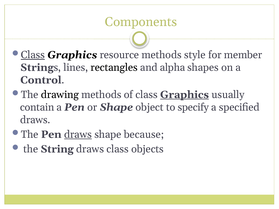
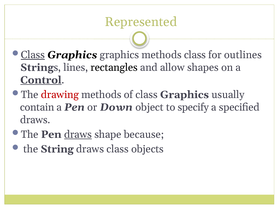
Components: Components -> Represented (141, 22)
Graphics resource: resource -> graphics (119, 55)
methods style: style -> class (195, 55)
member: member -> outlines (243, 55)
alpha: alpha -> allow (172, 68)
Control underline: none -> present (41, 80)
drawing colour: black -> red (60, 95)
Graphics underline: present -> none (184, 95)
or Shape: Shape -> Down (116, 107)
